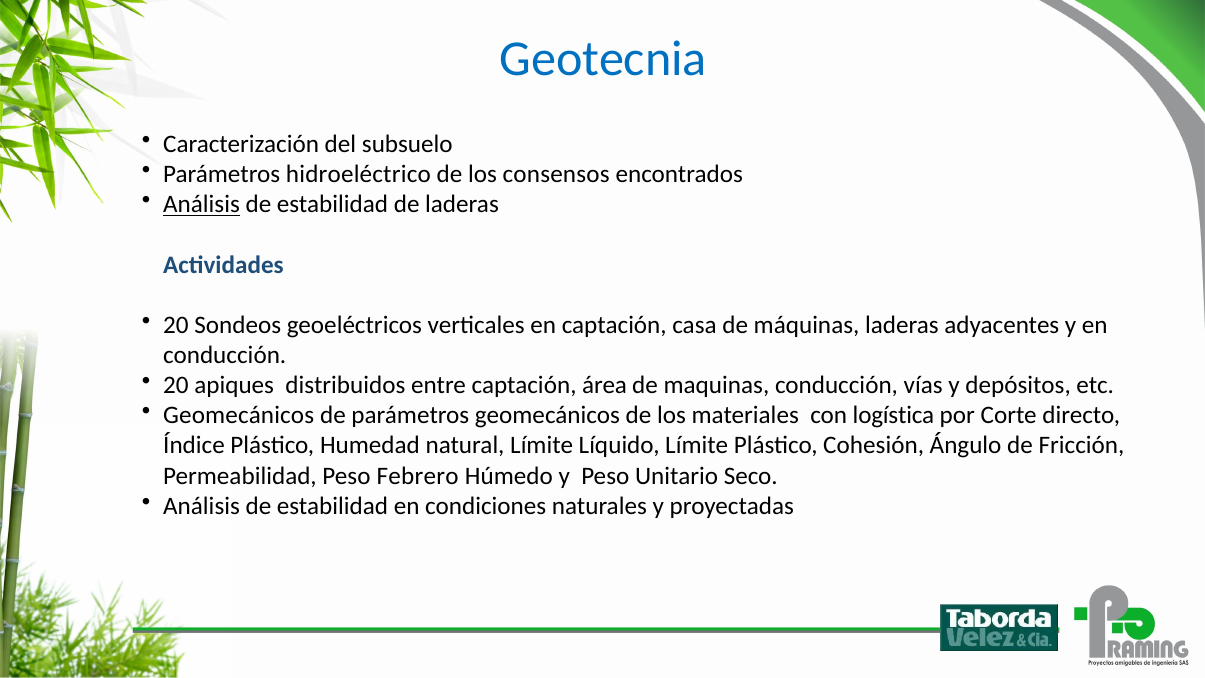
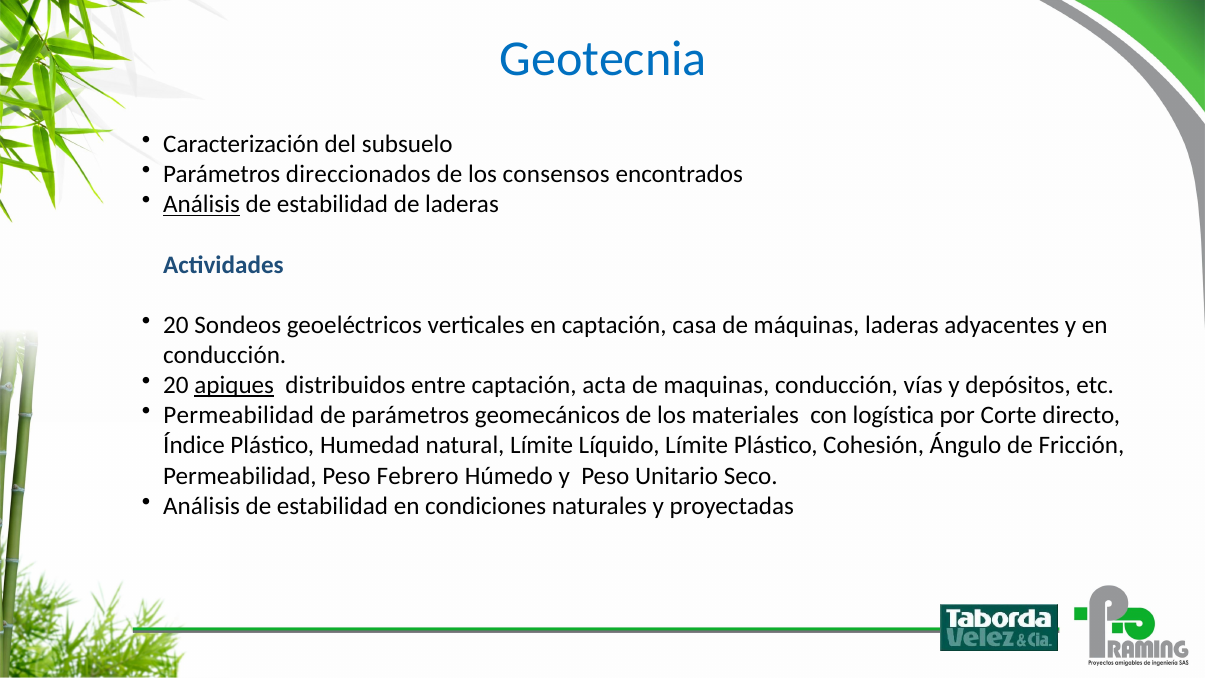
hidroeléctrico: hidroeléctrico -> direccionados (358, 174)
apiques underline: none -> present (234, 385)
área: área -> acta (604, 385)
Geomecánicos: Geomecánicos -> Permeabilidad (239, 415)
